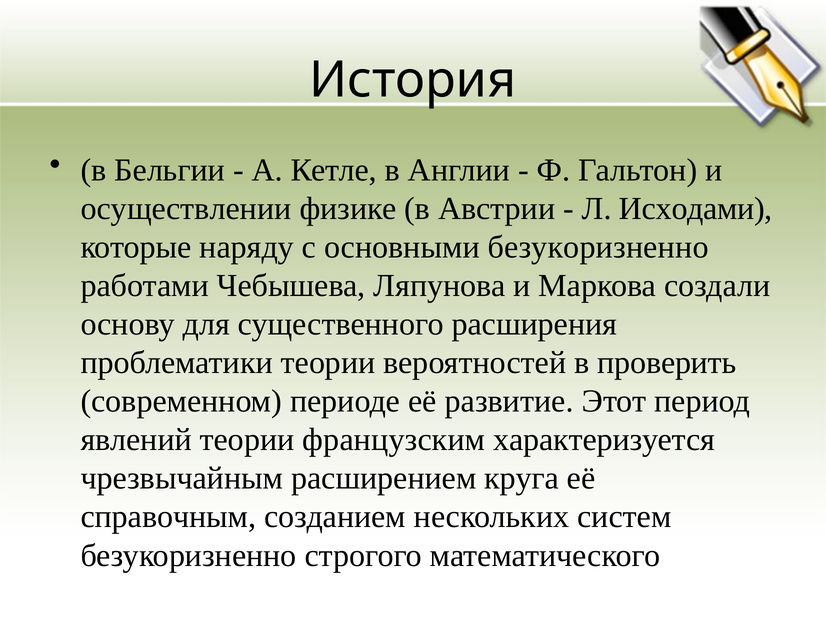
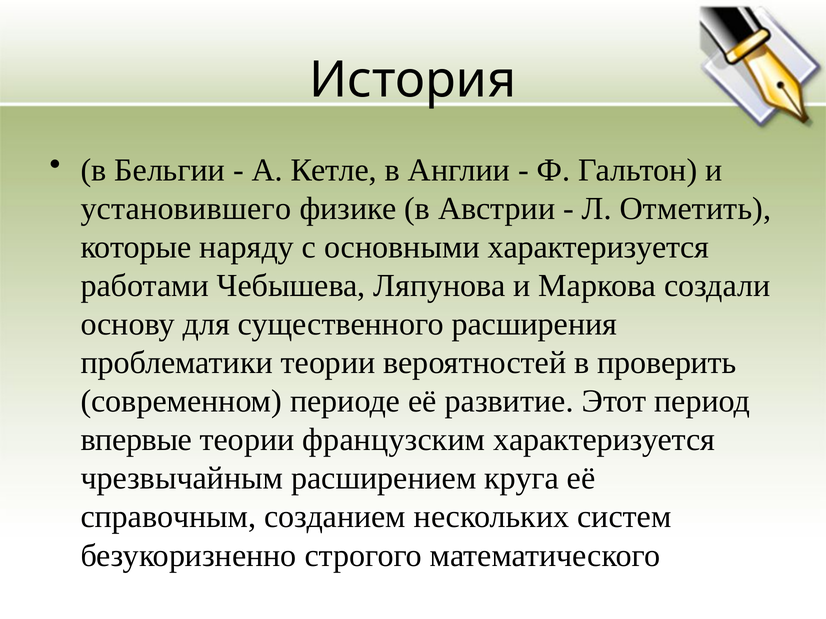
осуществлении: осуществлении -> установившего (186, 209)
Исходами: Исходами -> Отметить (695, 209)
основными безукоризненно: безукоризненно -> характеризуется (598, 247)
явлений: явлений -> впервые (136, 440)
